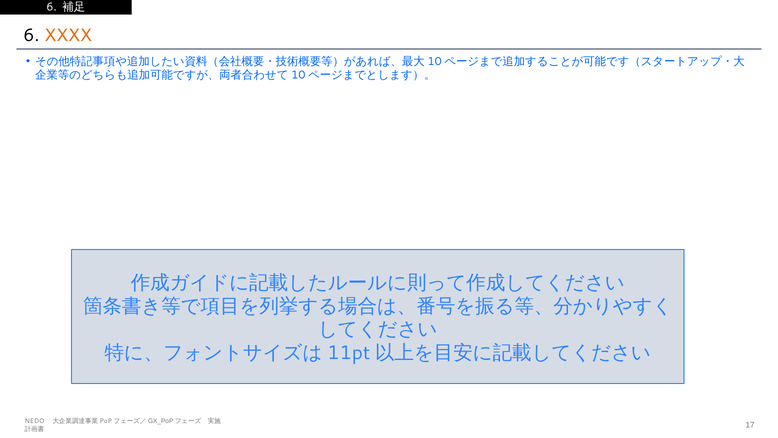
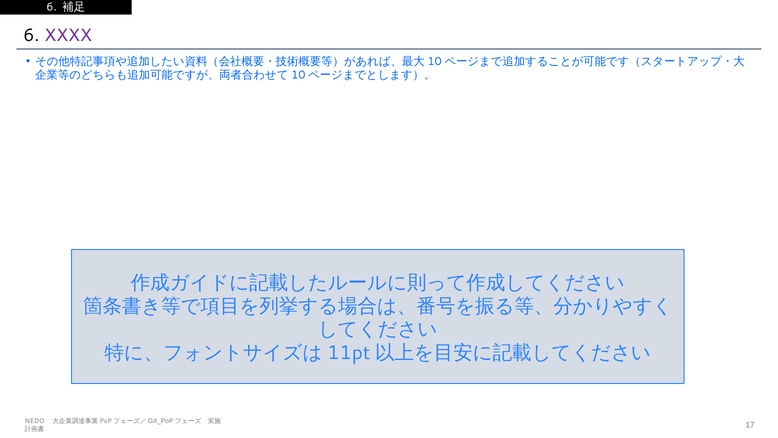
XXXX colour: orange -> purple (68, 35)
